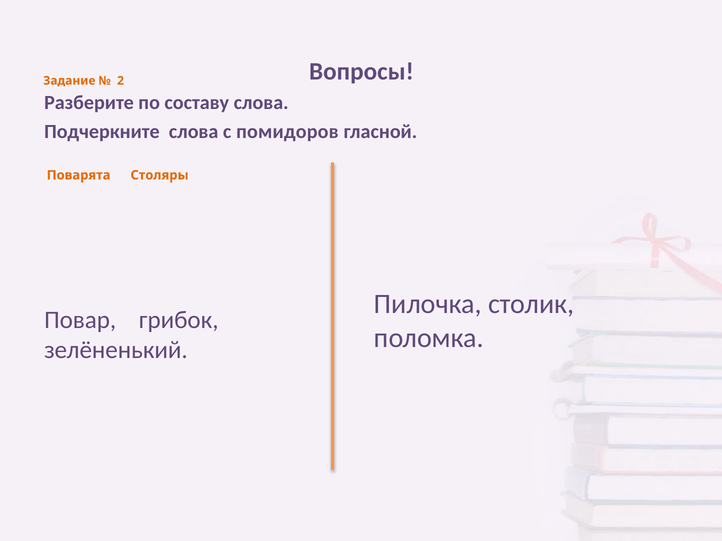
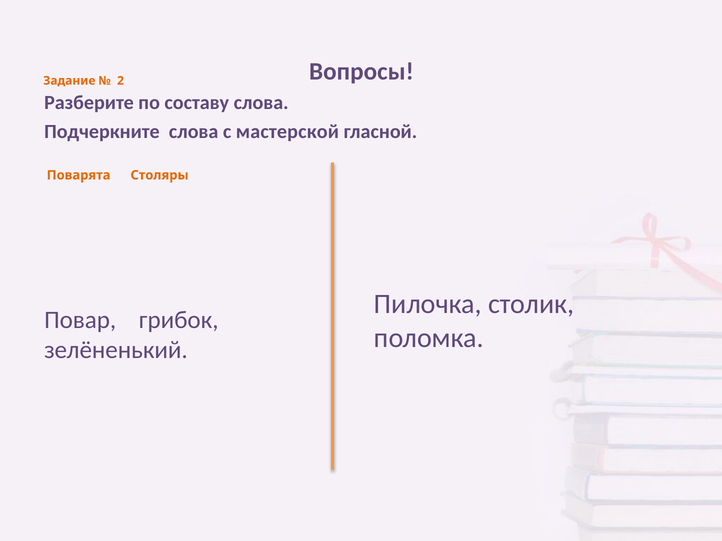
помидоров: помидоров -> мастерской (287, 132)
